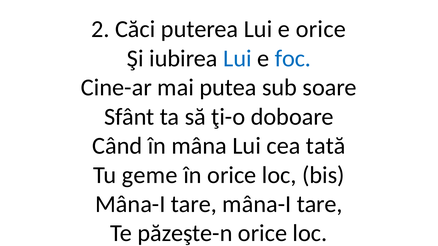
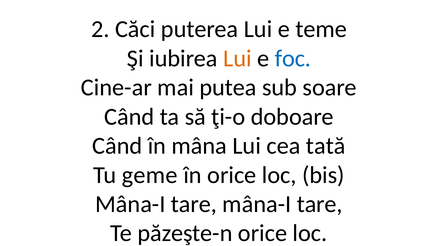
e orice: orice -> teme (321, 29)
Lui colour: blue -> orange (237, 58)
Sfânt: Sfânt -> Când (129, 117)
